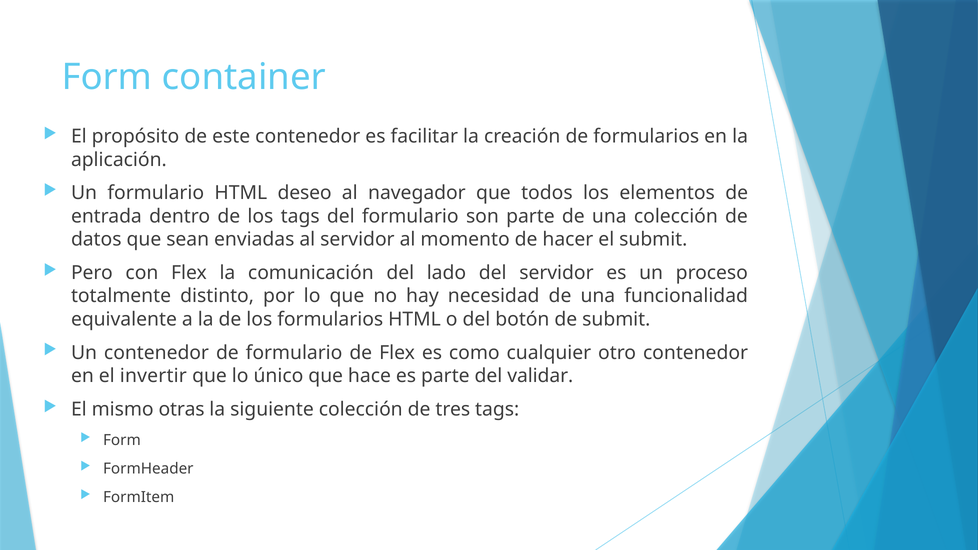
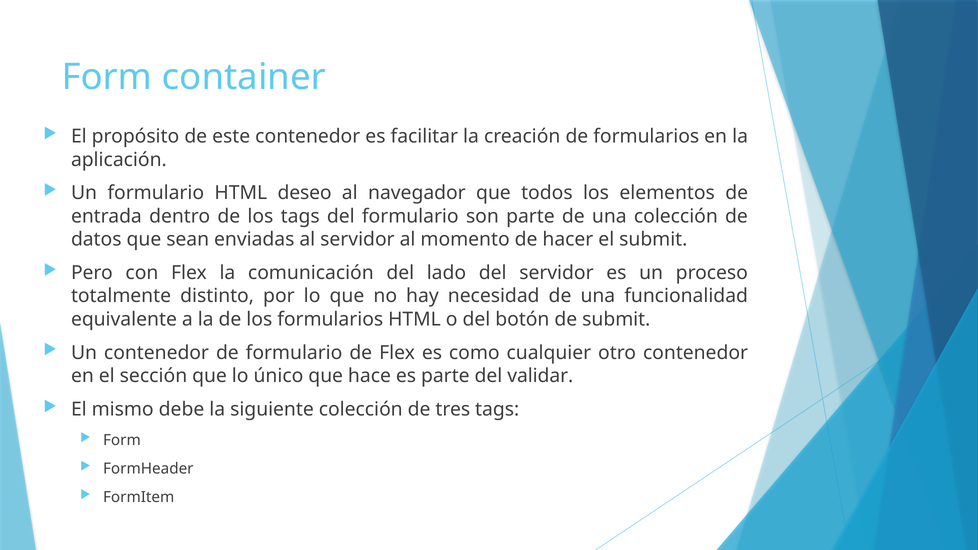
invertir: invertir -> sección (153, 376)
otras: otras -> debe (182, 409)
